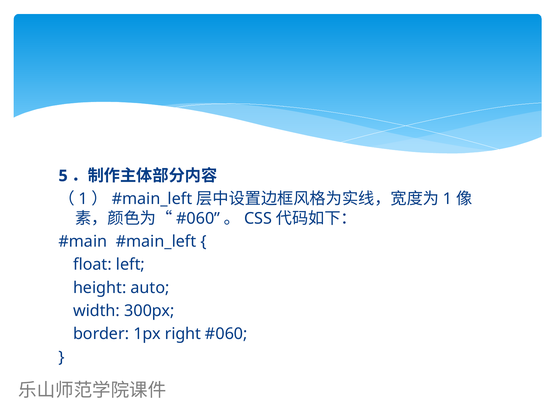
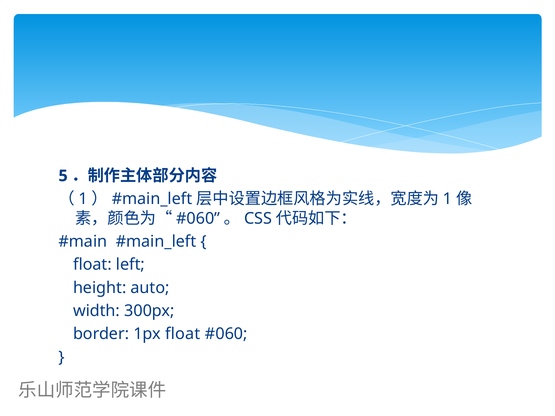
1px right: right -> float (183, 334)
